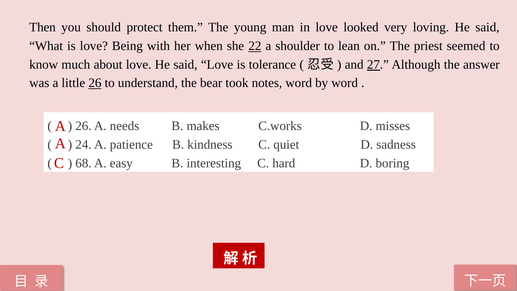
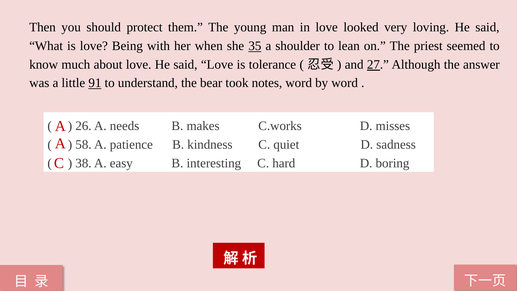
22: 22 -> 35 (255, 46)
little 26: 26 -> 91 (95, 83)
24: 24 -> 58 (83, 144)
68: 68 -> 38 (83, 163)
